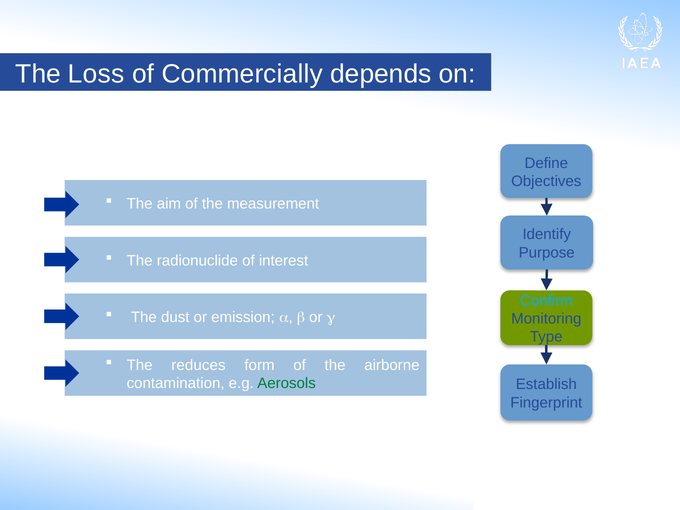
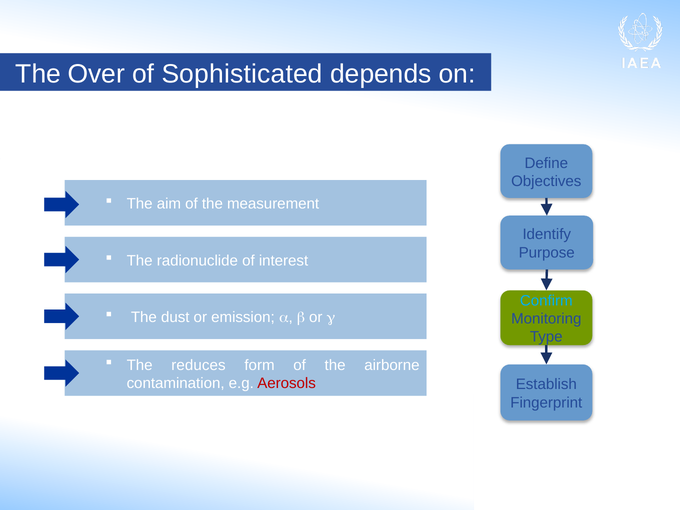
Loss: Loss -> Over (96, 74)
Commercially: Commercially -> Sophisticated (242, 74)
Aerosols colour: green -> red (287, 383)
